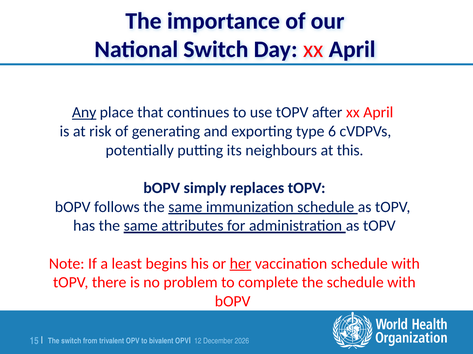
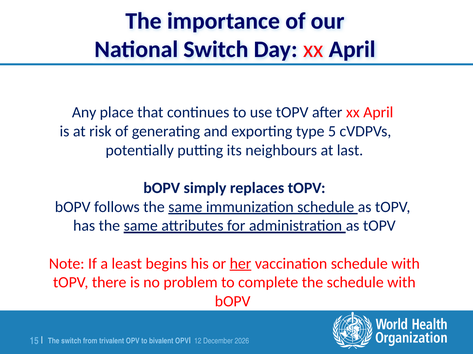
Any underline: present -> none (84, 113)
6: 6 -> 5 (332, 132)
this: this -> last (350, 151)
